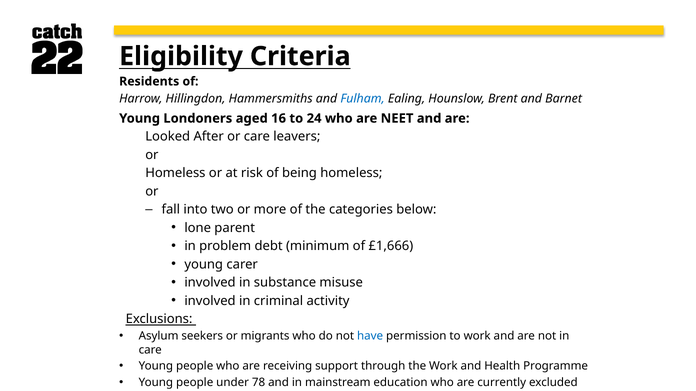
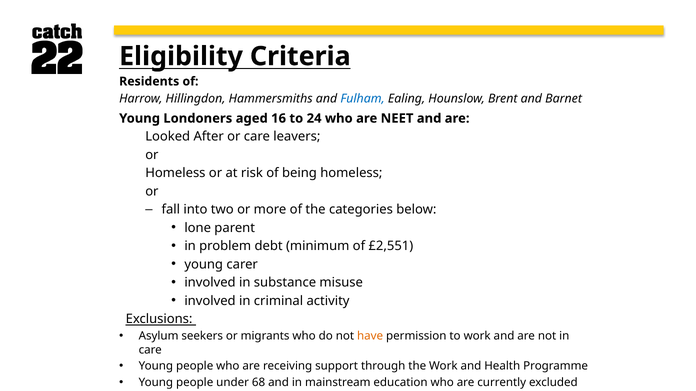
£1,666: £1,666 -> £2,551 (391, 246)
have colour: blue -> orange (370, 336)
78: 78 -> 68 (259, 383)
